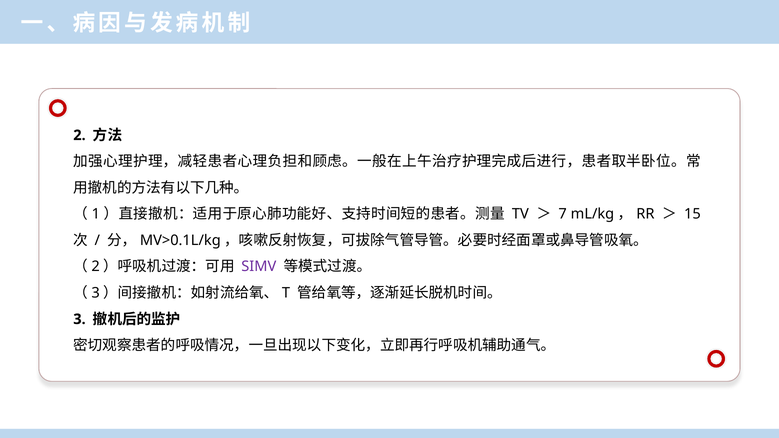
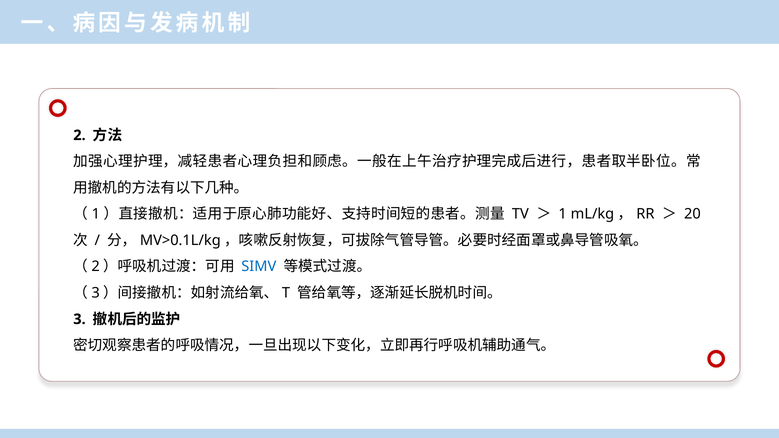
7: 7 -> 1 (563, 214)
15: 15 -> 20 (692, 214)
SIMV colour: purple -> blue (259, 267)
